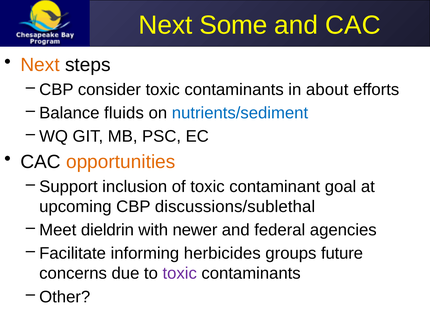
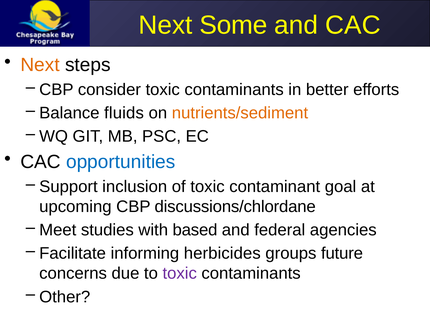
about: about -> better (327, 90)
nutrients/sediment colour: blue -> orange (240, 113)
opportunities colour: orange -> blue (121, 162)
discussions/sublethal: discussions/sublethal -> discussions/chlordane (235, 207)
dieldrin: dieldrin -> studies (107, 230)
newer: newer -> based (195, 230)
